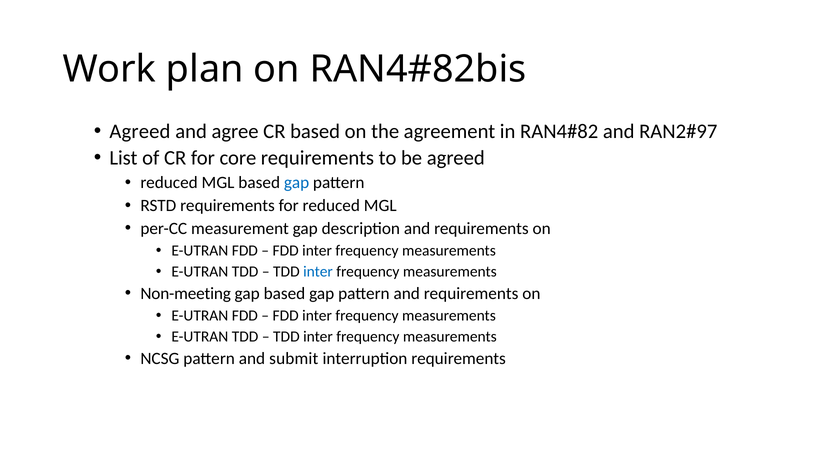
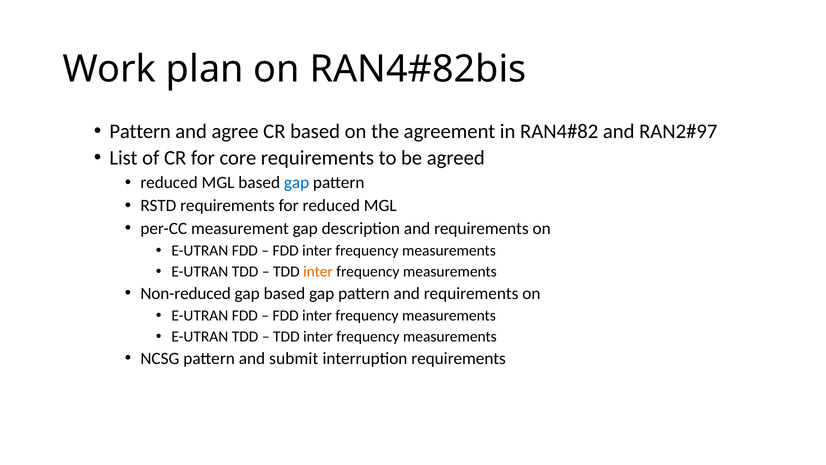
Agreed: Agreed -> Pattern (140, 131)
inter colour: blue -> orange (318, 271)
Non-meeting: Non-meeting -> Non-reduced (186, 293)
